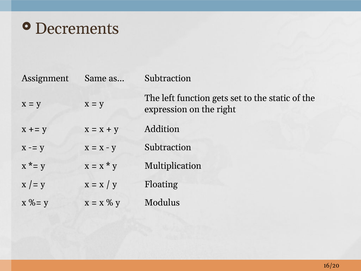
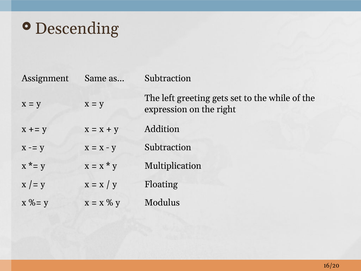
Decrements: Decrements -> Descending (77, 29)
function: function -> greeting (194, 98)
static: static -> while (280, 98)
